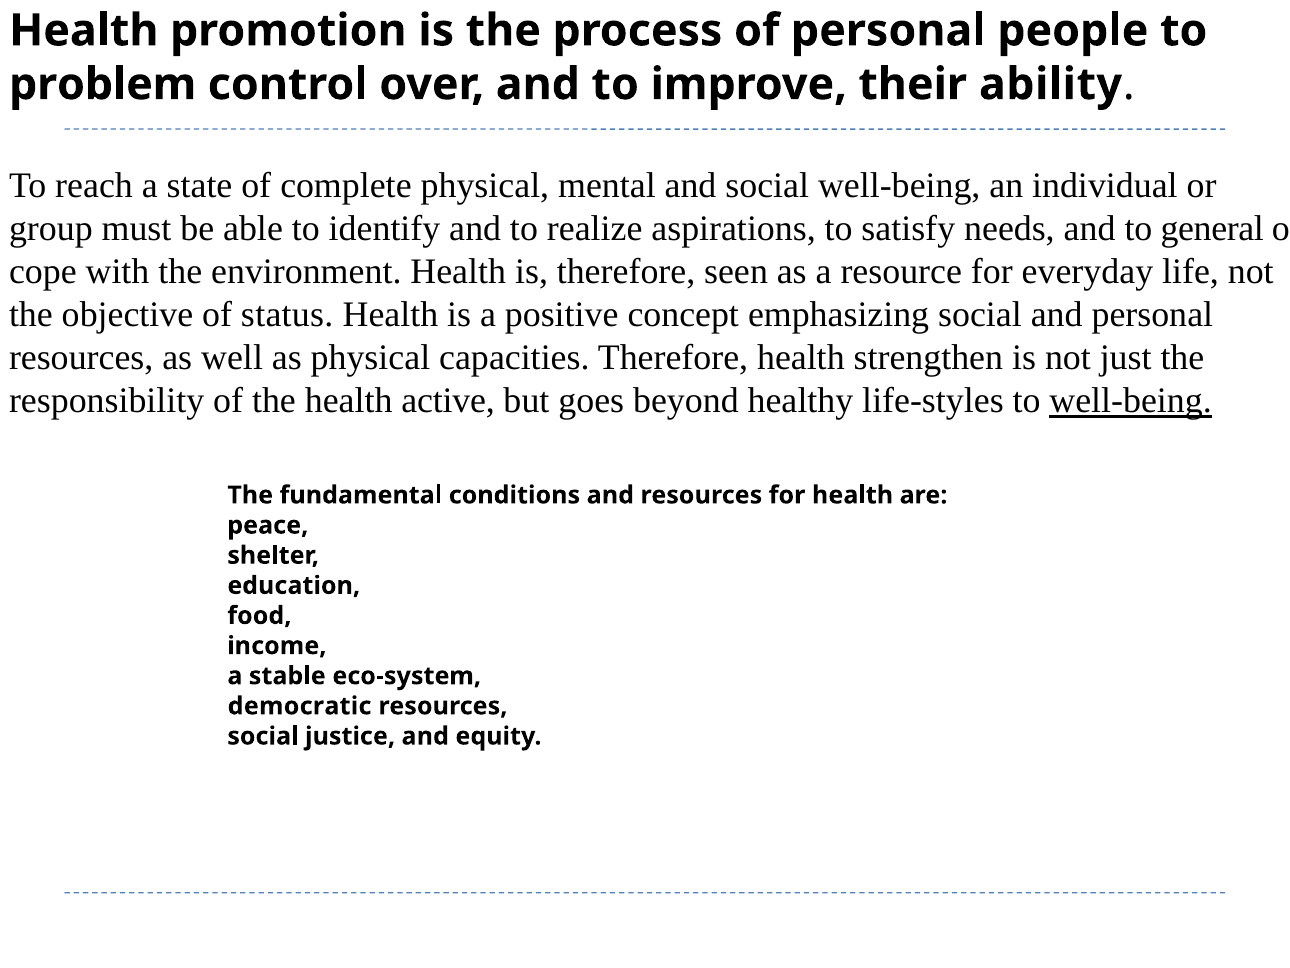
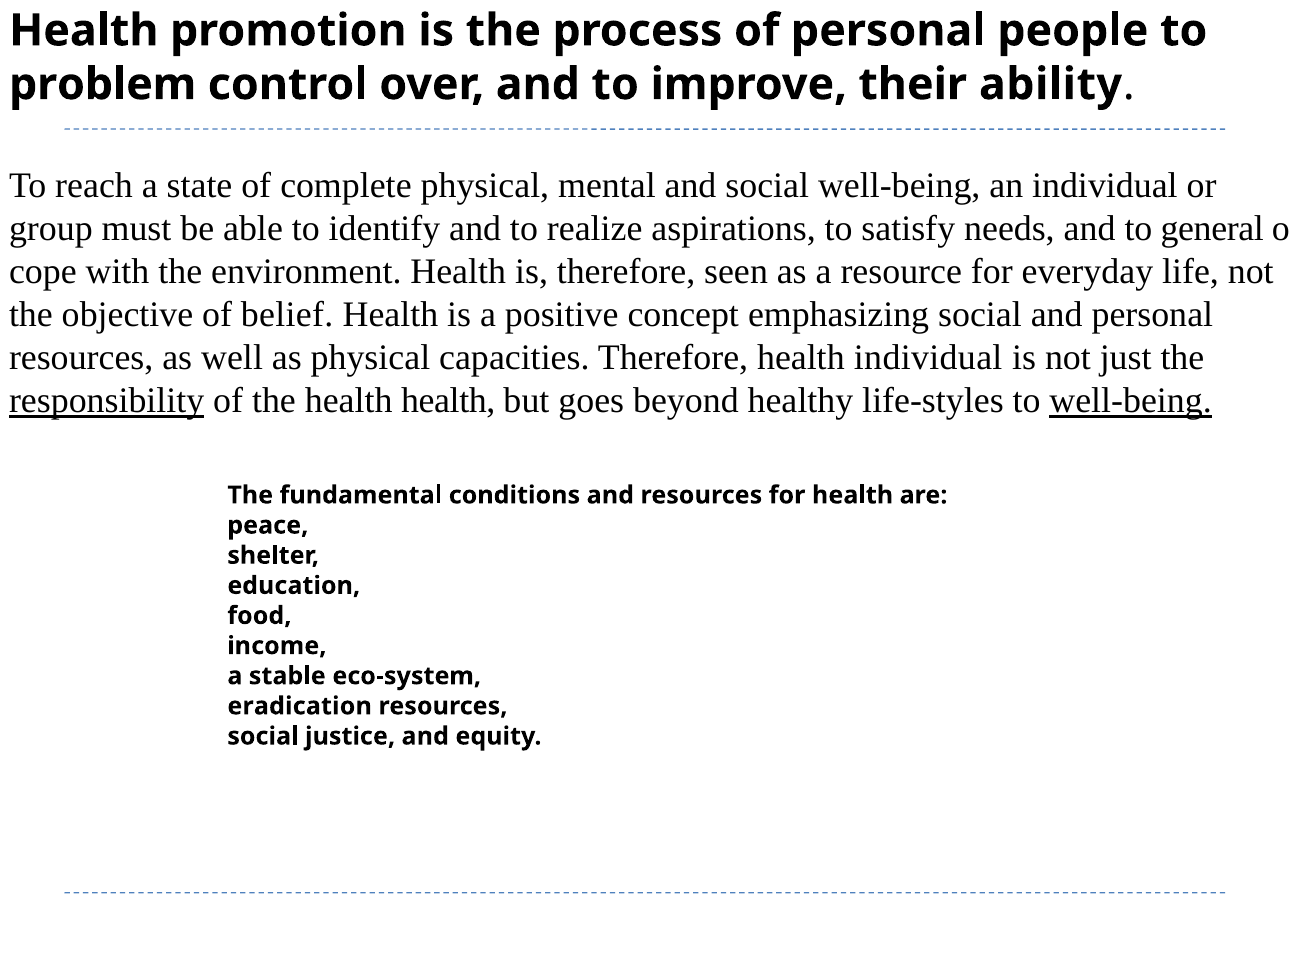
status: status -> belief (287, 315)
health strengthen: strengthen -> individual (928, 358)
responsibility underline: none -> present (107, 401)
health active: active -> health (448, 401)
democratic: democratic -> eradication (300, 706)
